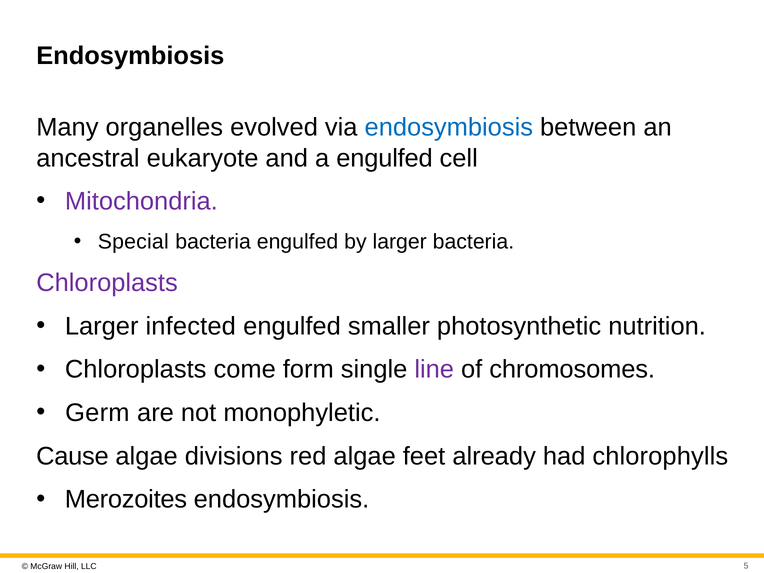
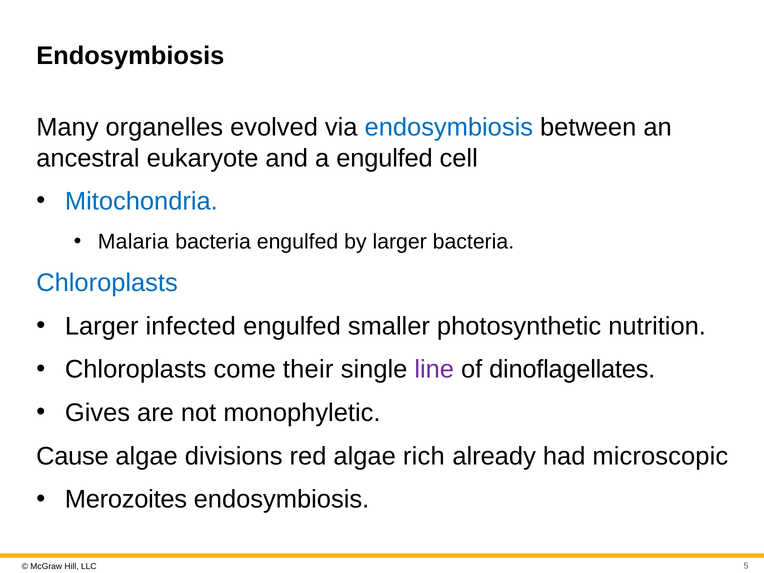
Mitochondria colour: purple -> blue (141, 201)
Special: Special -> Malaria (133, 242)
Chloroplasts colour: purple -> blue (107, 283)
form: form -> their (308, 370)
chromosomes: chromosomes -> dinoflagellates (572, 370)
Germ: Germ -> Gives (98, 413)
feet: feet -> rich (424, 456)
chlorophylls: chlorophylls -> microscopic (660, 456)
